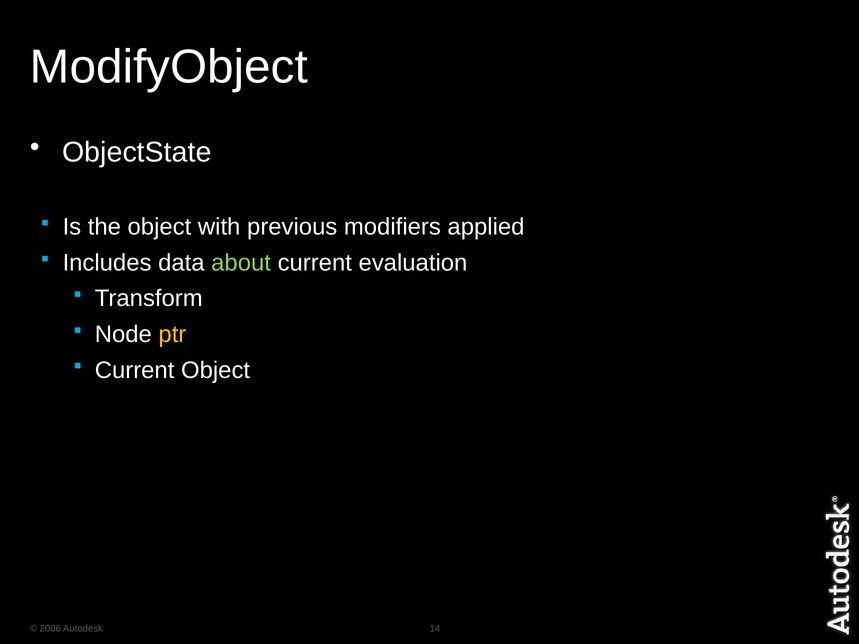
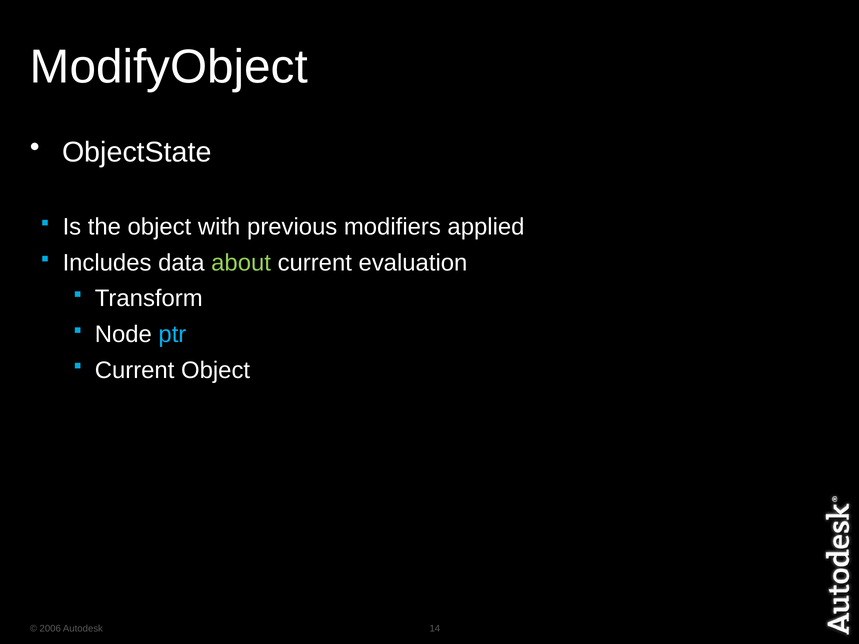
ptr colour: yellow -> light blue (172, 335)
